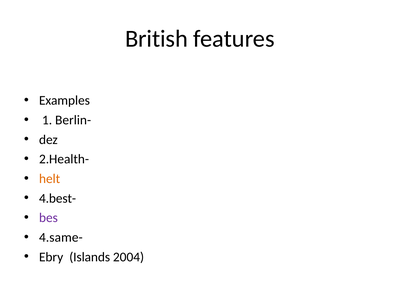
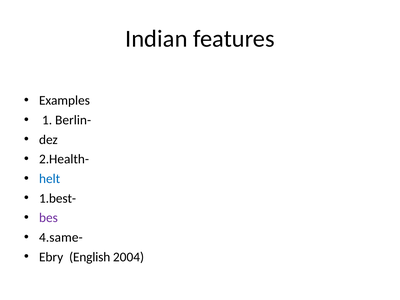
British: British -> Indian (156, 39)
helt colour: orange -> blue (50, 179)
4.best-: 4.best- -> 1.best- (58, 198)
Islands: Islands -> English (90, 257)
